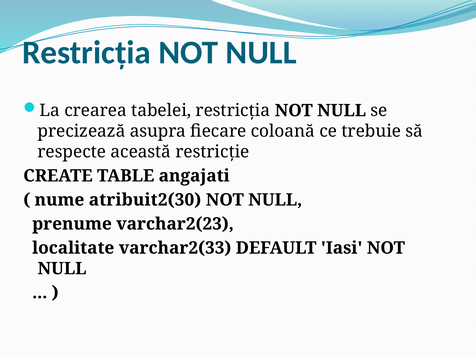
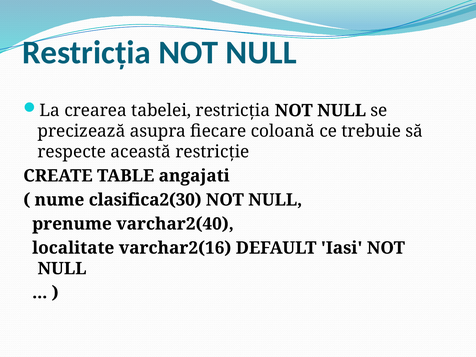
atribuit2(30: atribuit2(30 -> clasifica2(30 (145, 200)
varchar2(23: varchar2(23 -> varchar2(40 (175, 224)
varchar2(33: varchar2(33 -> varchar2(16 (175, 248)
